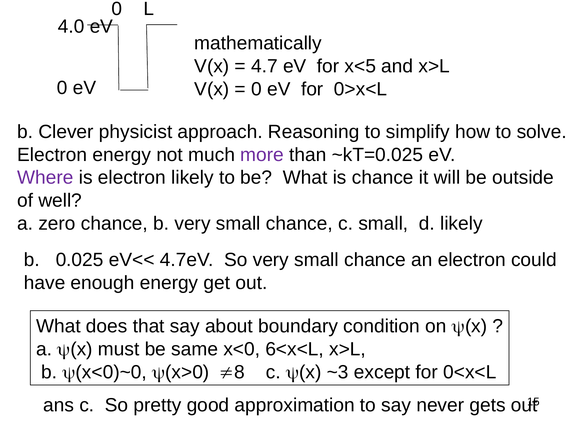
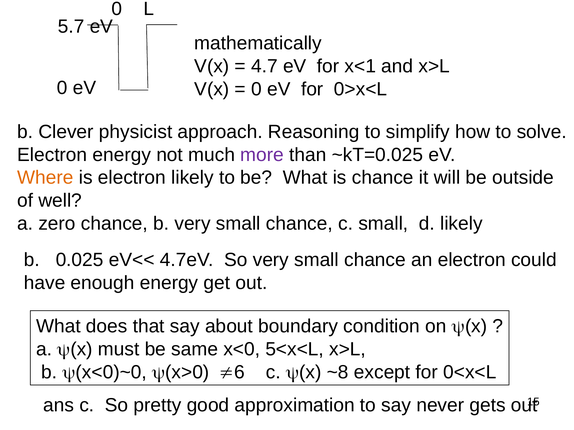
4.0: 4.0 -> 5.7 (71, 27)
x<5: x<5 -> x<1 (360, 66)
Where colour: purple -> orange (45, 178)
6<x<L: 6<x<L -> 5<x<L (295, 350)
8: 8 -> 6 (239, 373)
~3: ~3 -> ~8 (338, 373)
